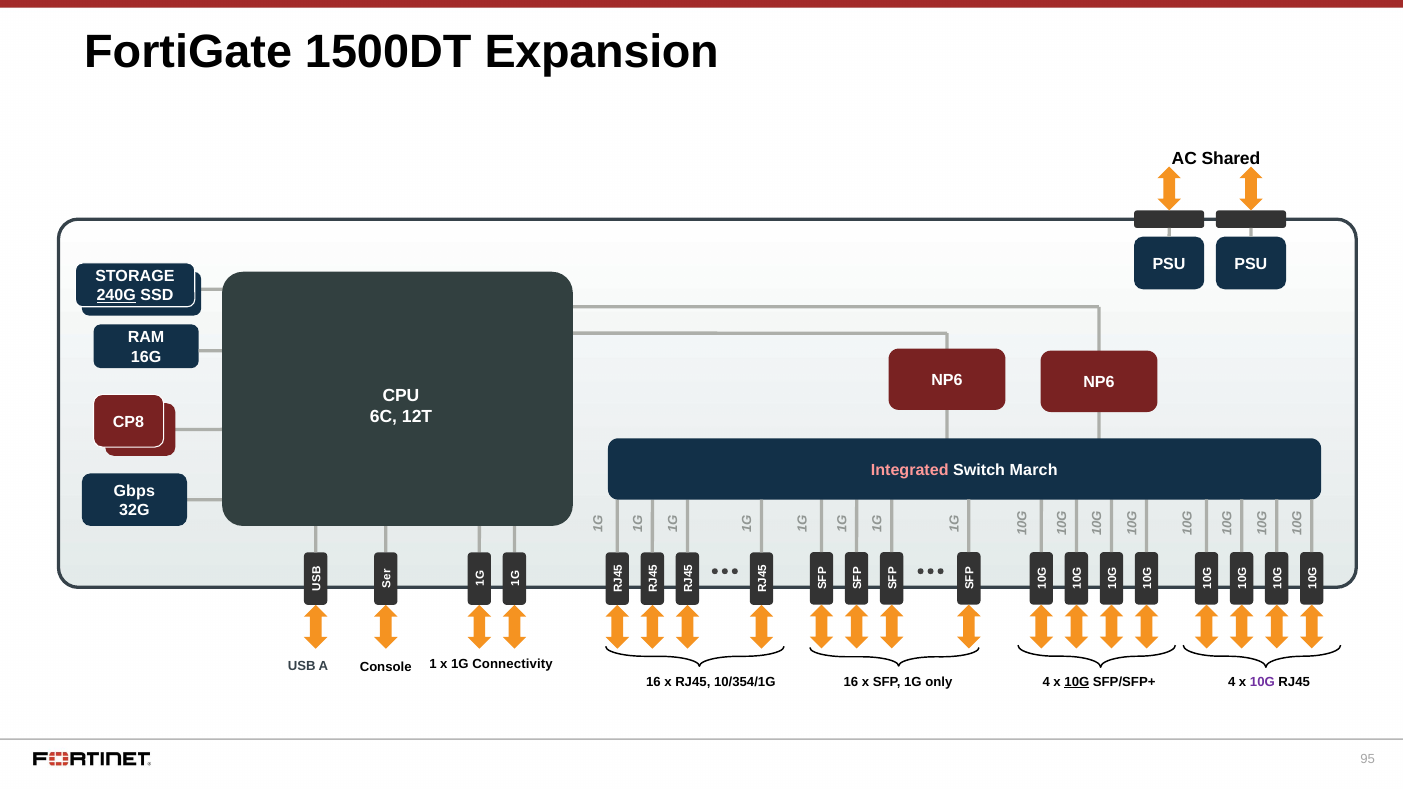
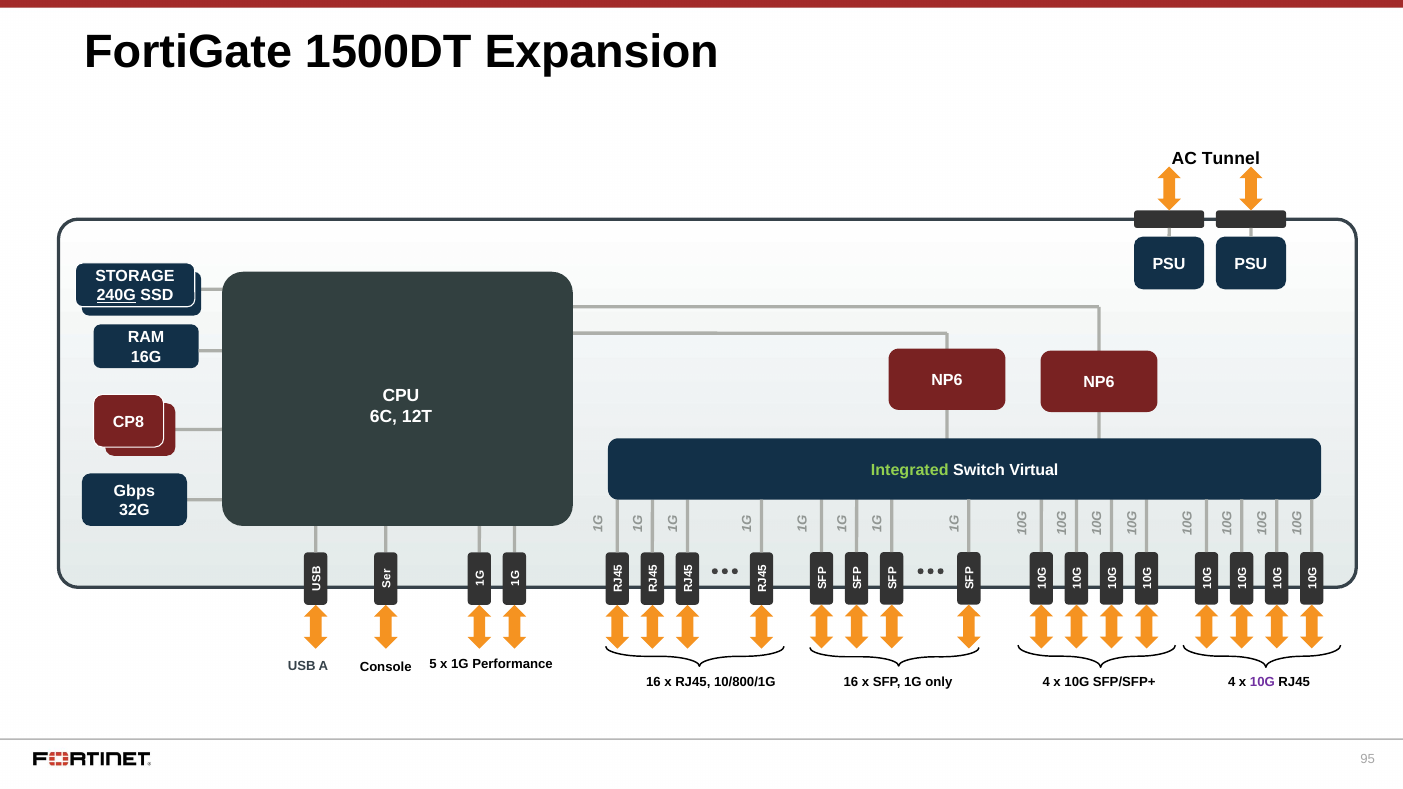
Shared: Shared -> Tunnel (1231, 159)
Integrated colour: pink -> light green (910, 470)
March: March -> Virtual (1034, 470)
Console 1: 1 -> 5 (433, 665)
Connectivity: Connectivity -> Performance (513, 665)
10/354/1G: 10/354/1G -> 10/800/1G (745, 682)
10G underline: present -> none (1077, 682)
